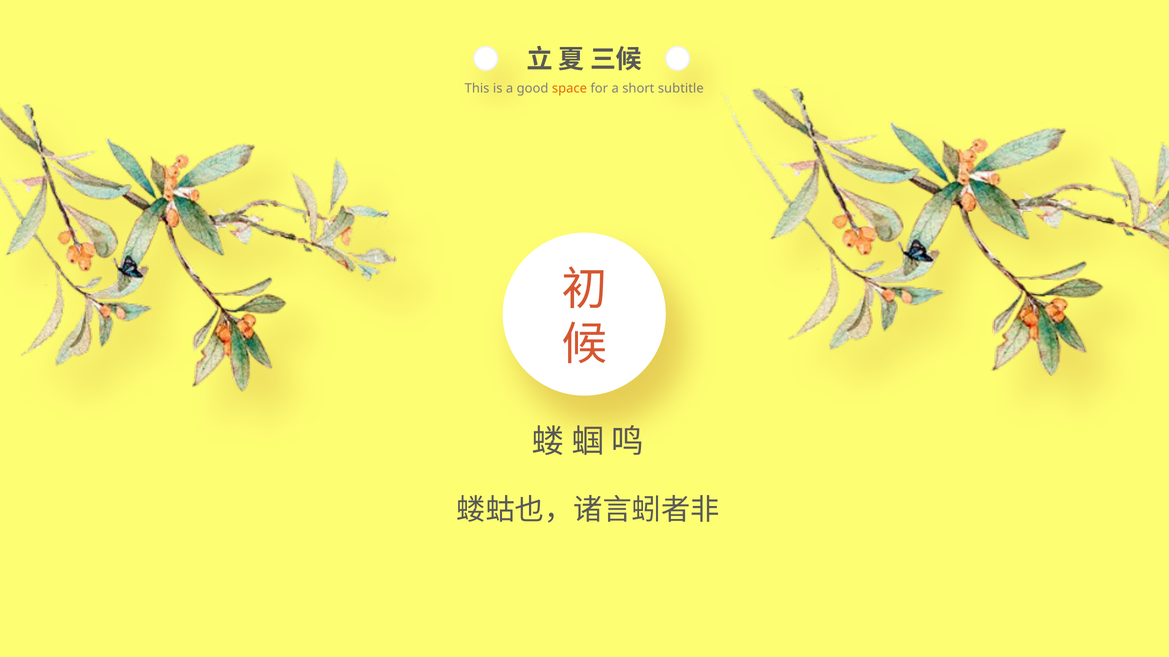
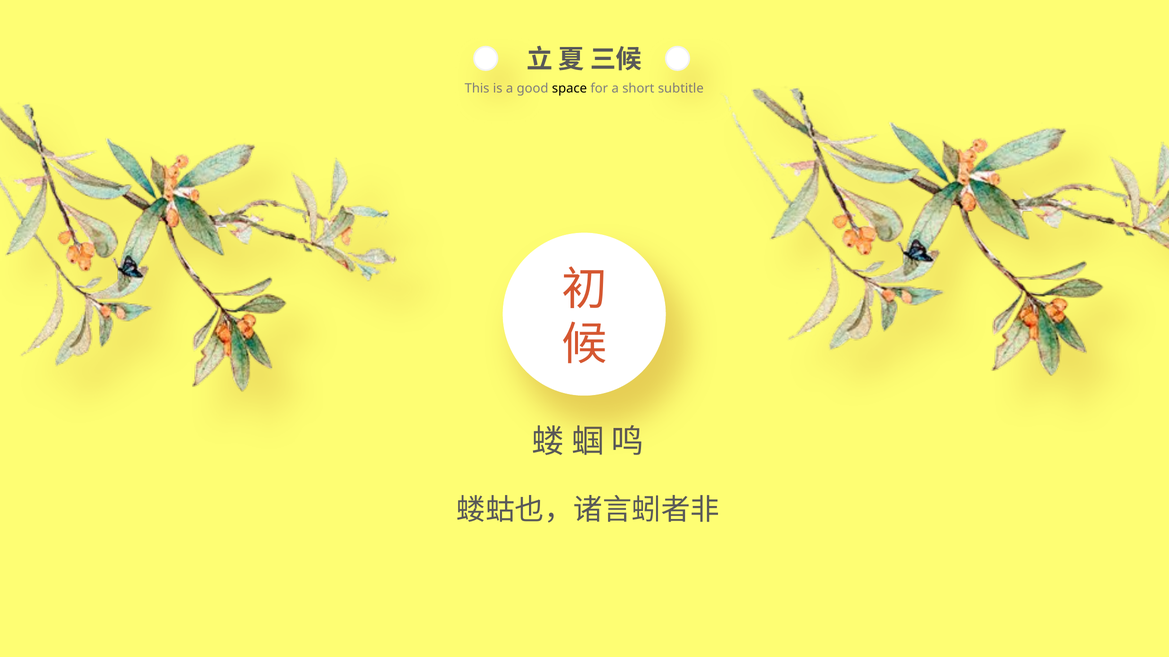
space colour: orange -> black (569, 88)
